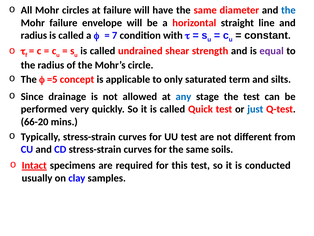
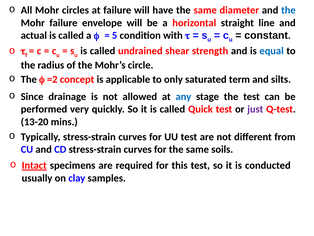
radius: radius -> actual (34, 35)
7: 7 -> 5 (115, 35)
equal colour: purple -> blue (272, 51)
=5: =5 -> =2 (52, 79)
just colour: blue -> purple (255, 109)
66-20: 66-20 -> 13-20 (35, 122)
